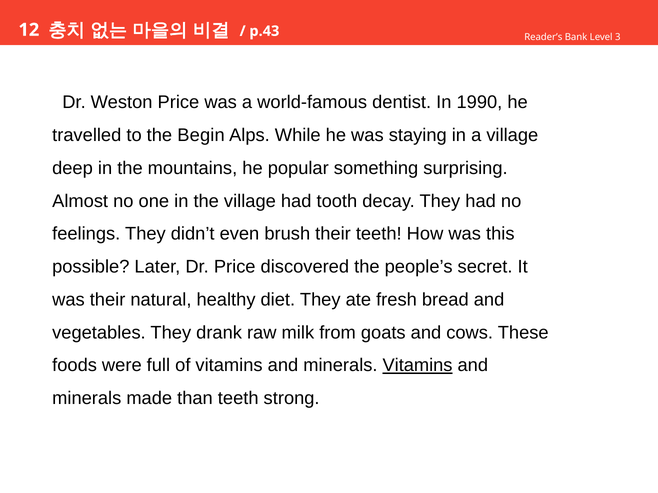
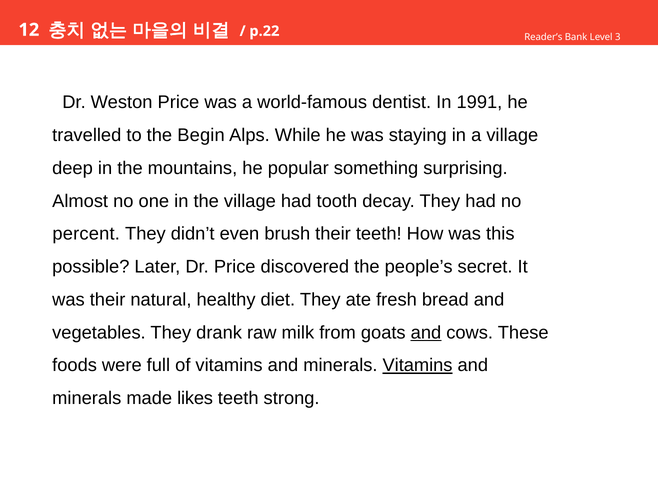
p.43: p.43 -> p.22 (264, 31)
1990: 1990 -> 1991 (479, 103)
feelings: feelings -> percent (86, 234)
and underline: none -> present (426, 333)
than: than -> likes (195, 399)
